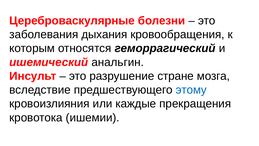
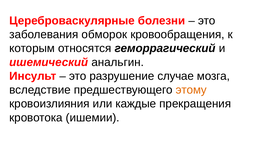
дыхания: дыхания -> обморок (104, 34)
стране: стране -> случае (176, 76)
этому colour: blue -> orange (191, 90)
